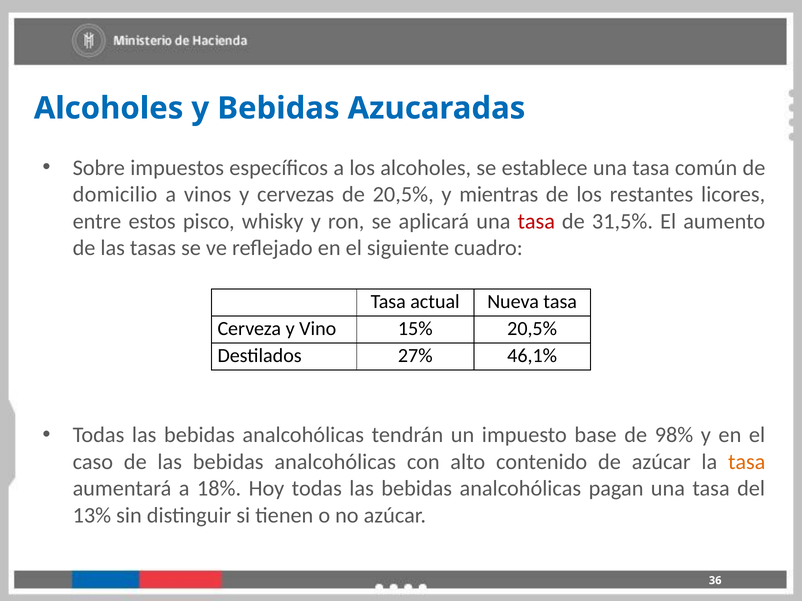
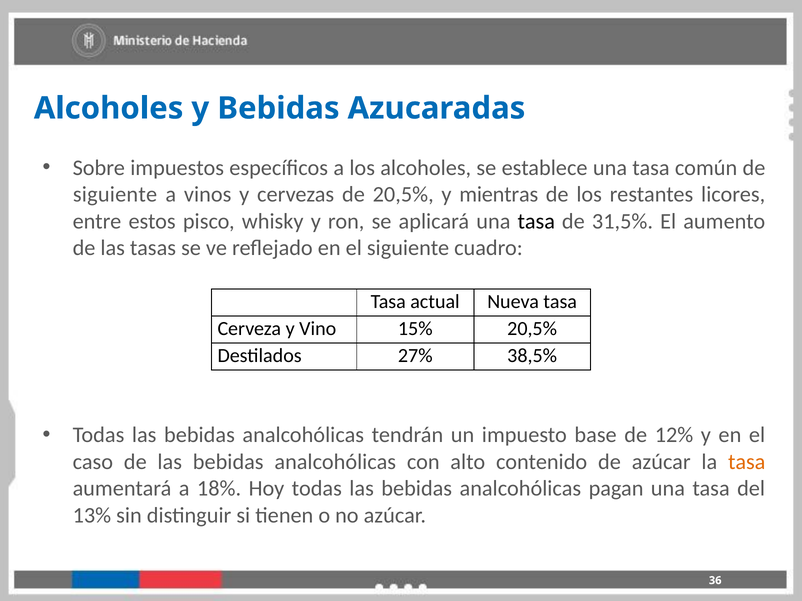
domicilio: domicilio -> siguiente (115, 195)
tasa colour: red -> black (536, 222)
46,1%: 46,1% -> 38,5% (532, 356)
98%: 98% -> 12% (674, 435)
